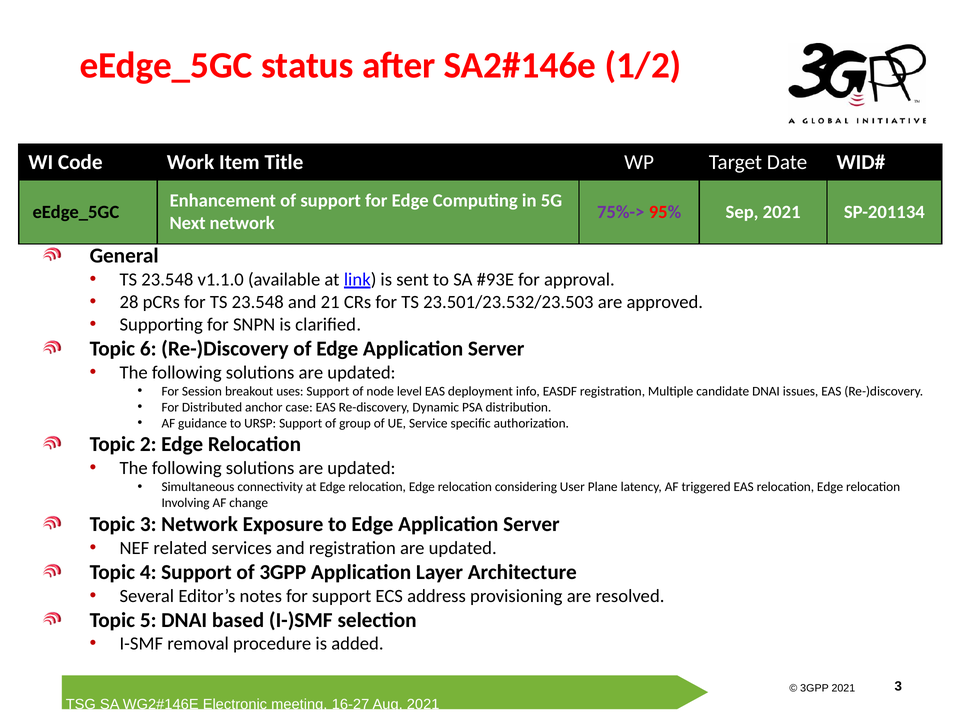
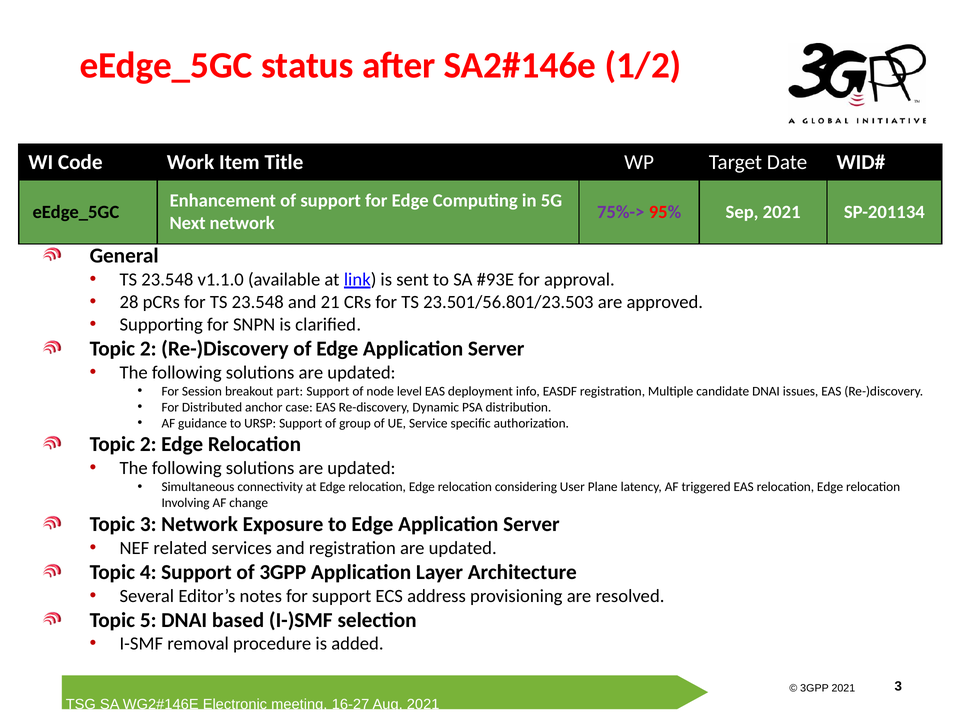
23.501/23.532/23.503: 23.501/23.532/23.503 -> 23.501/56.801/23.503 (508, 302)
6: 6 -> 2 (148, 349)
uses: uses -> part (290, 391)
